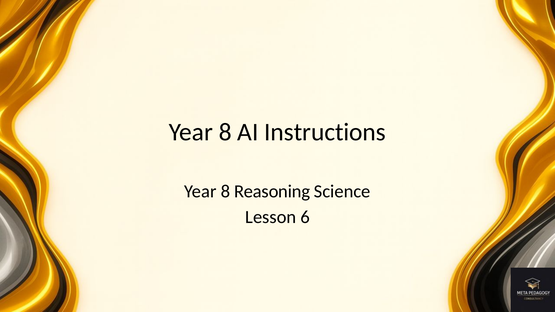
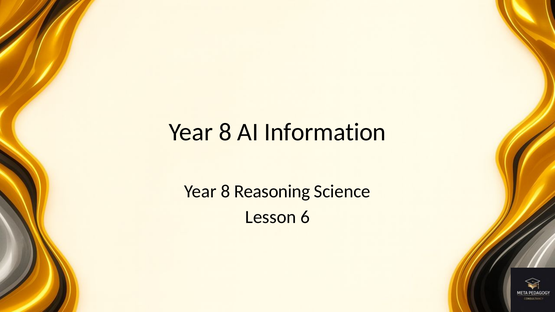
Instructions: Instructions -> Information (325, 132)
